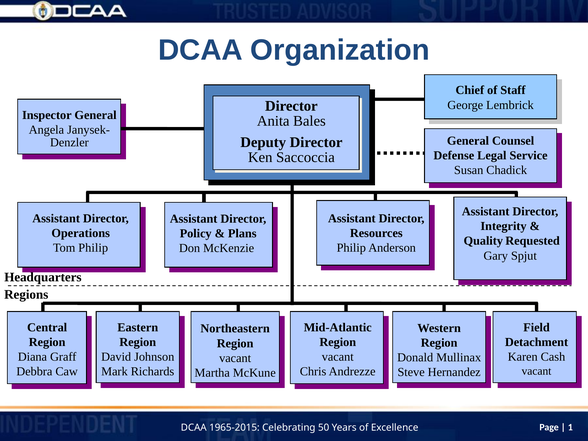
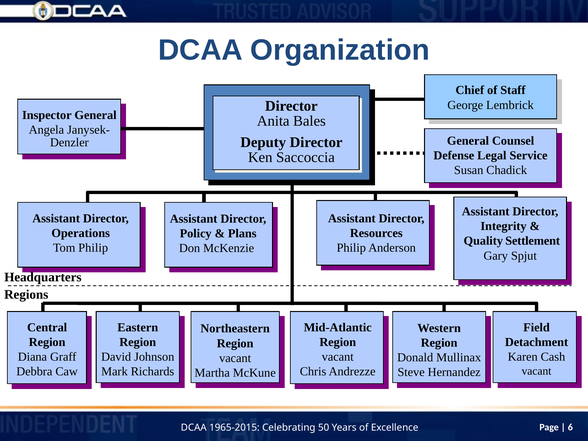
Requested: Requested -> Settlement (533, 241)
1: 1 -> 6 (570, 427)
